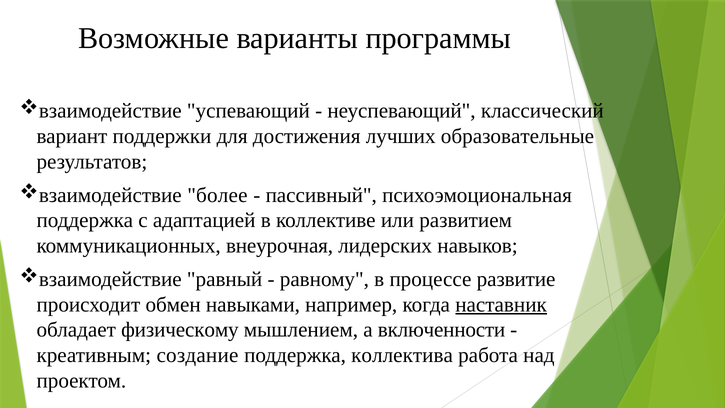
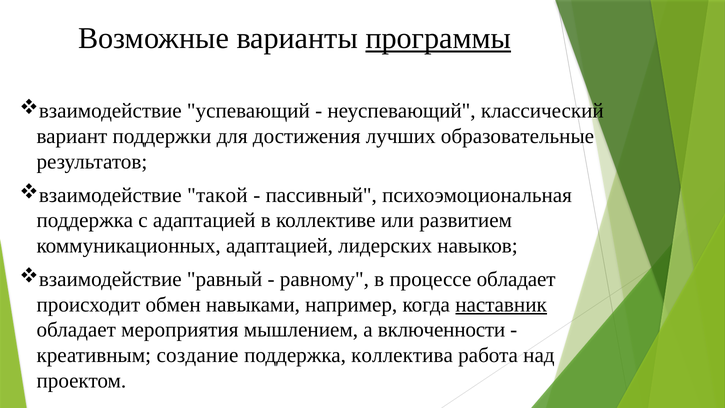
программы underline: none -> present (438, 38)
более: более -> такой (217, 195)
коммуникационных внеурочная: внеурочная -> адаптацией (280, 246)
процессе развитие: развитие -> обладает (516, 279)
физическому: физическому -> мероприятия (180, 330)
